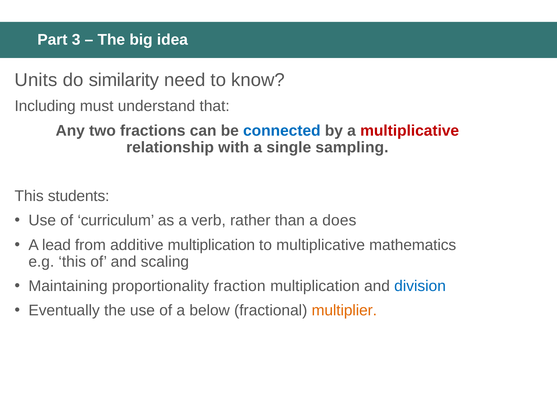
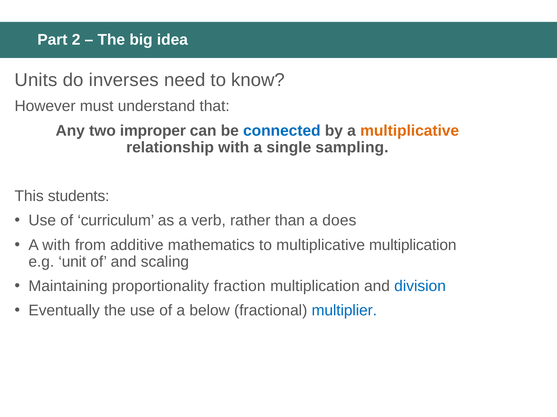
3: 3 -> 2 (76, 40)
similarity: similarity -> inverses (124, 80)
Including: Including -> However (45, 106)
fractions: fractions -> improper (153, 131)
multiplicative colour: red -> orange (410, 131)
A lead: lead -> with (56, 245)
additive multiplication: multiplication -> mathematics (211, 245)
multiplicative mathematics: mathematics -> multiplication (413, 245)
e.g this: this -> unit (72, 262)
multiplier colour: orange -> blue (344, 311)
